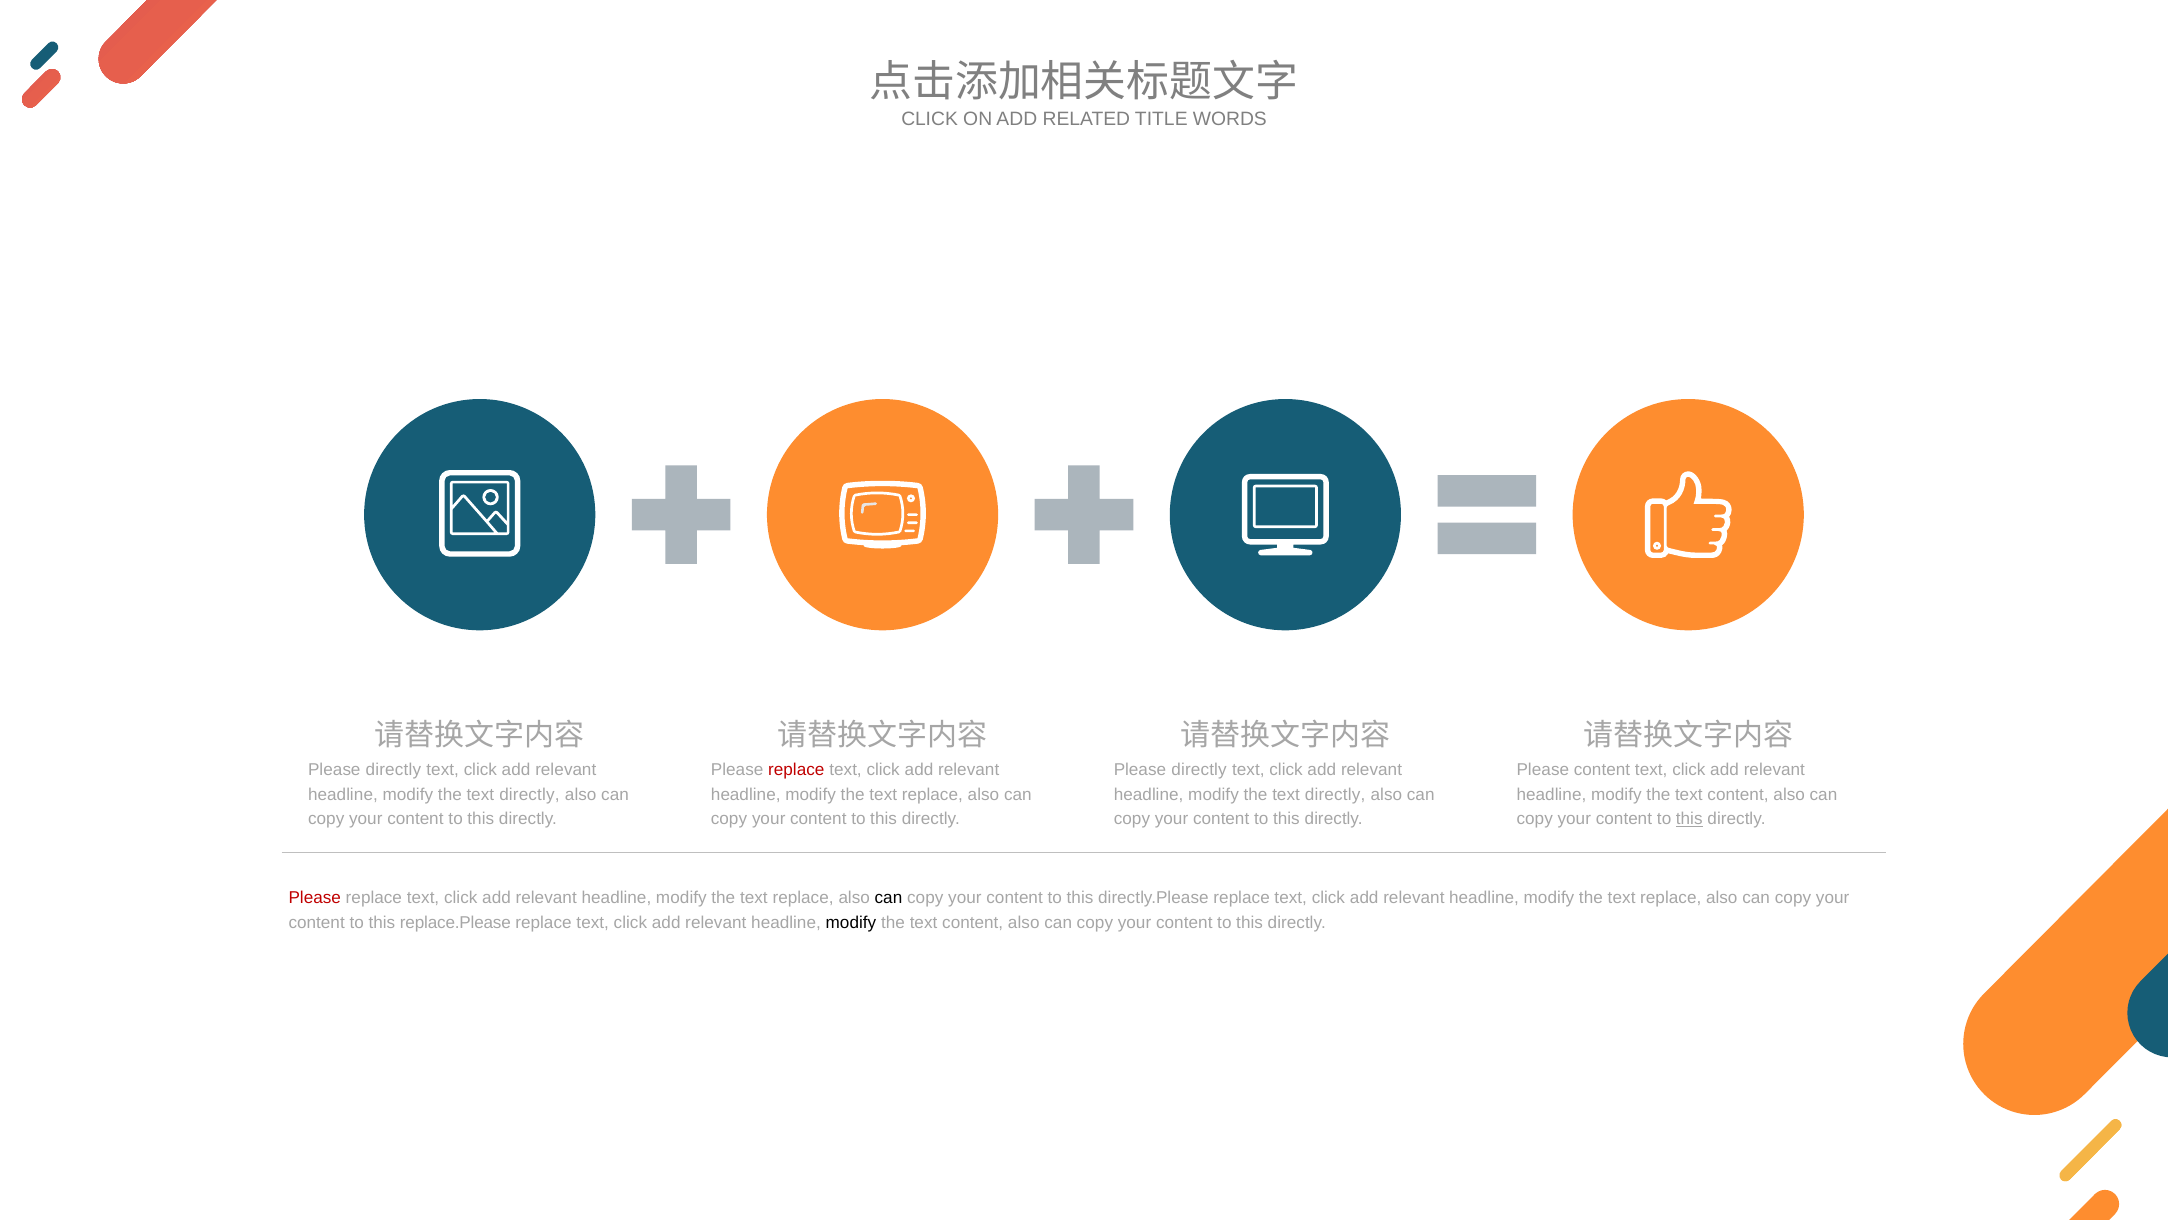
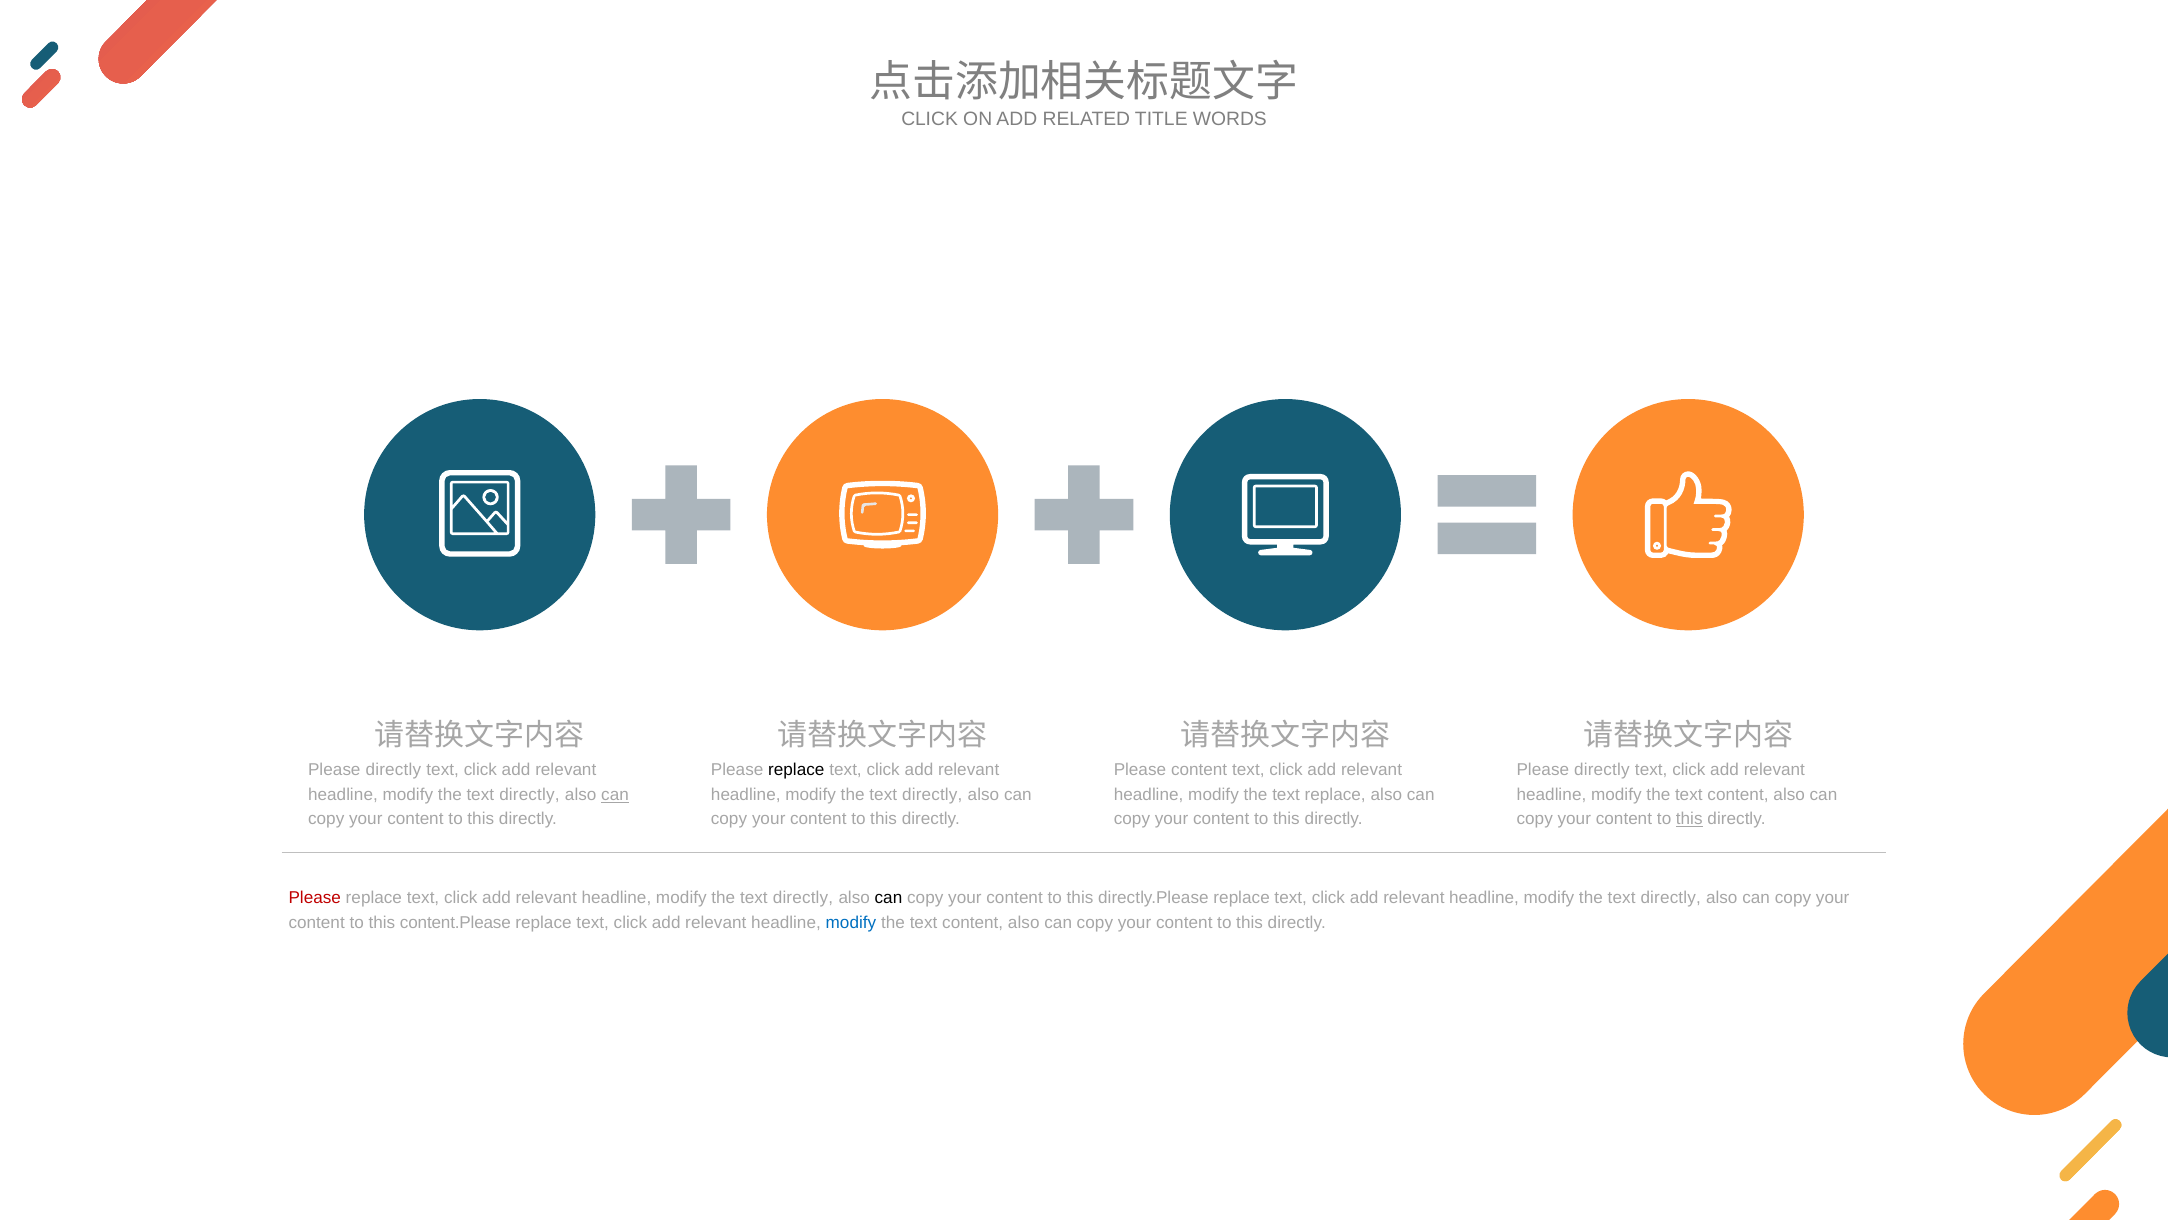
replace colour: red -> black (796, 770)
directly: directly -> content (1199, 770)
content: content -> directly (1602, 770)
can underline: none -> present (615, 794)
replace: replace -> directly (932, 794)
directly: directly -> replace (1335, 794)
replace: replace -> directly (803, 898)
replace: replace -> directly (1671, 898)
replace.Please: replace.Please -> content.Please (455, 922)
modify colour: black -> blue (851, 922)
